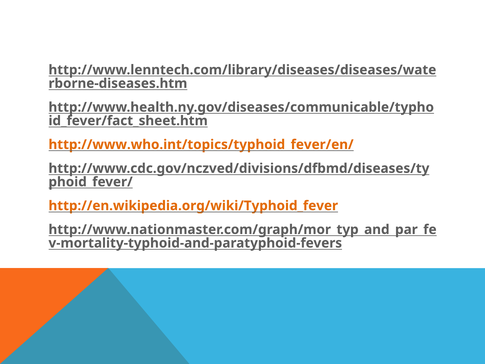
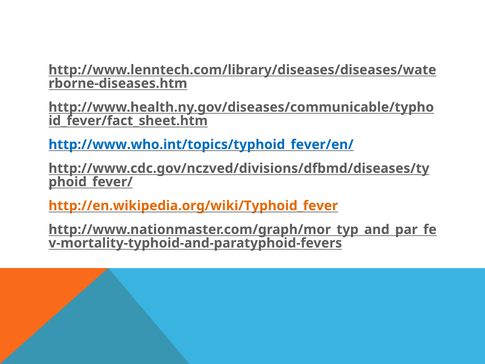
http://www.who.int/topics/typhoid_fever/en/ colour: orange -> blue (201, 144)
